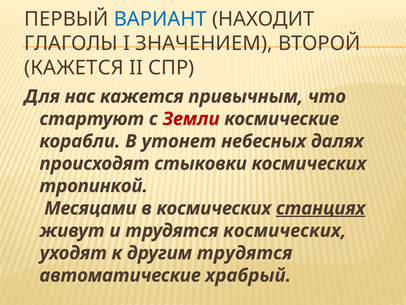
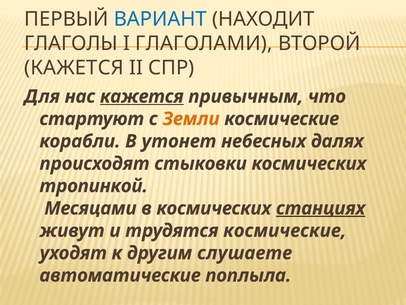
ЗНАЧЕНИЕМ: ЗНАЧЕНИЕМ -> ГЛАГОЛАМИ (204, 43)
кажется underline: none -> present (142, 96)
Земли colour: red -> orange (191, 119)
трудятся космических: космических -> космические (285, 230)
другим трудятся: трудятся -> слушаете (245, 253)
храбрый: храбрый -> поплыла (248, 275)
